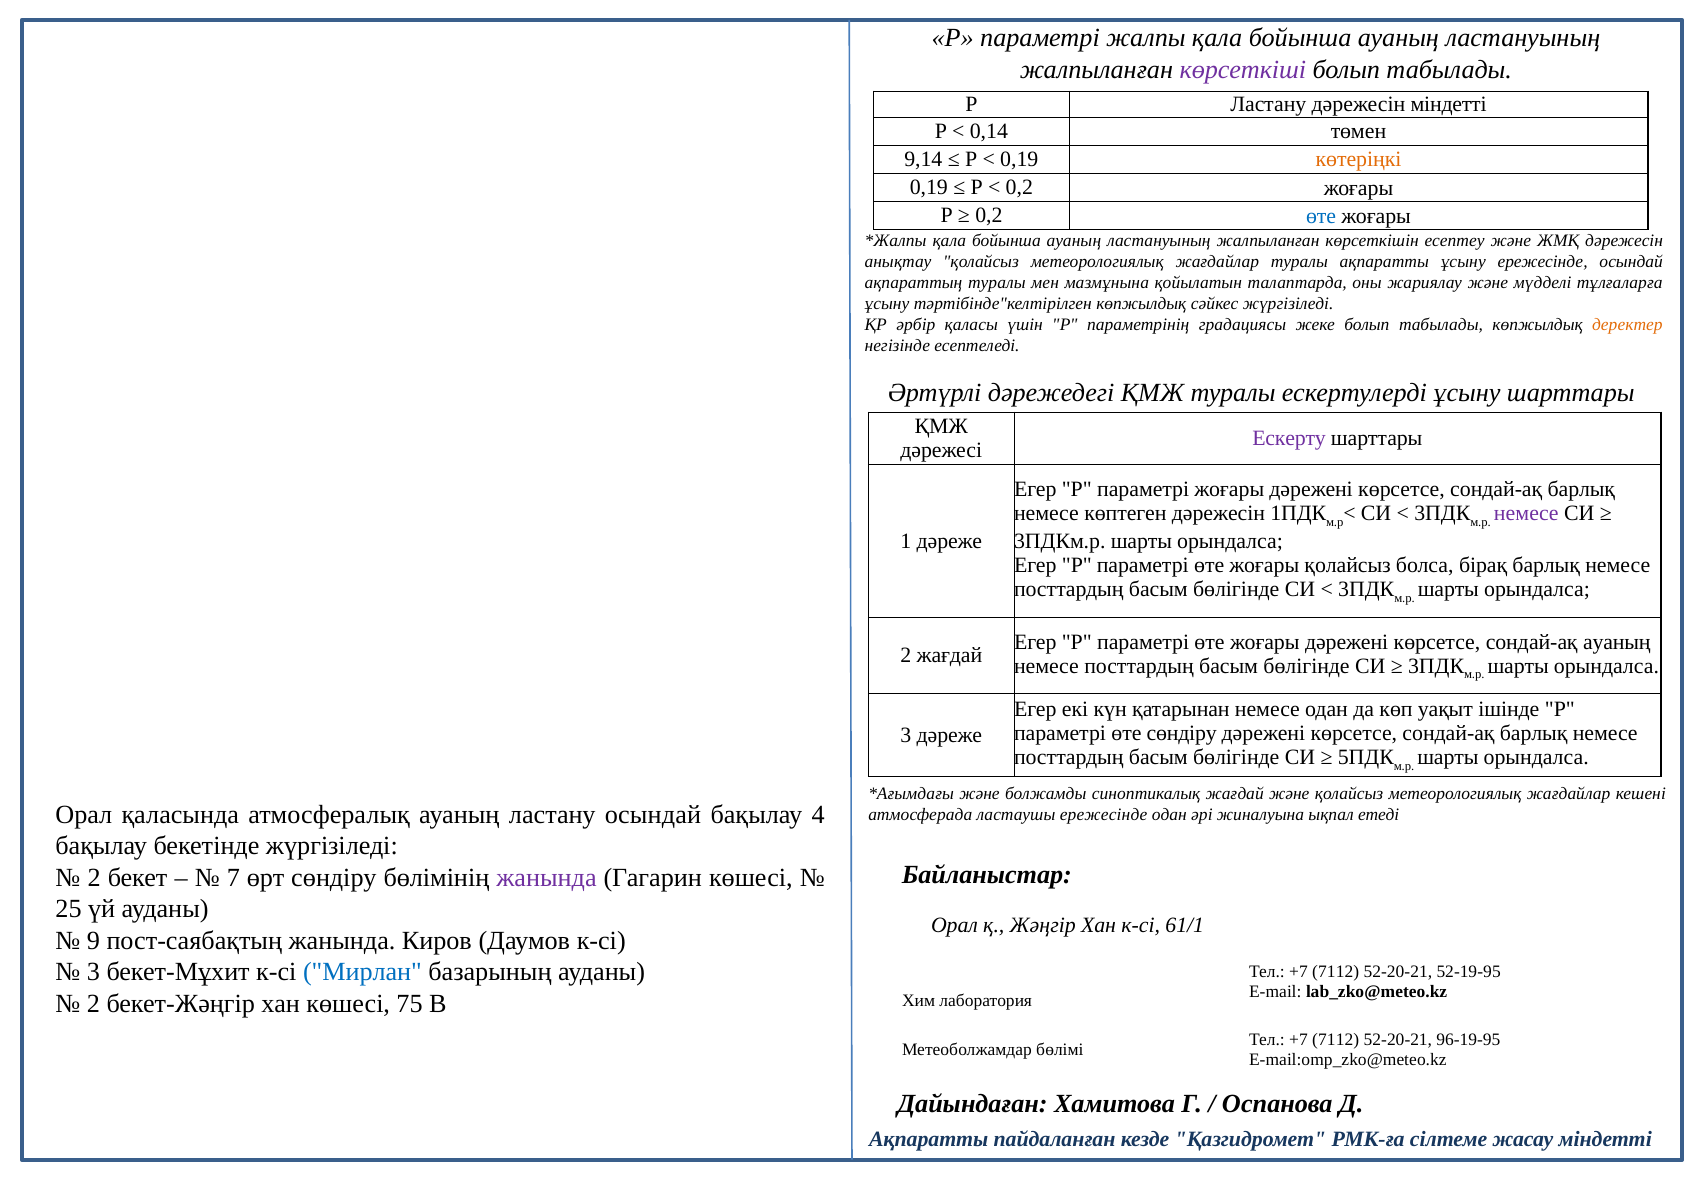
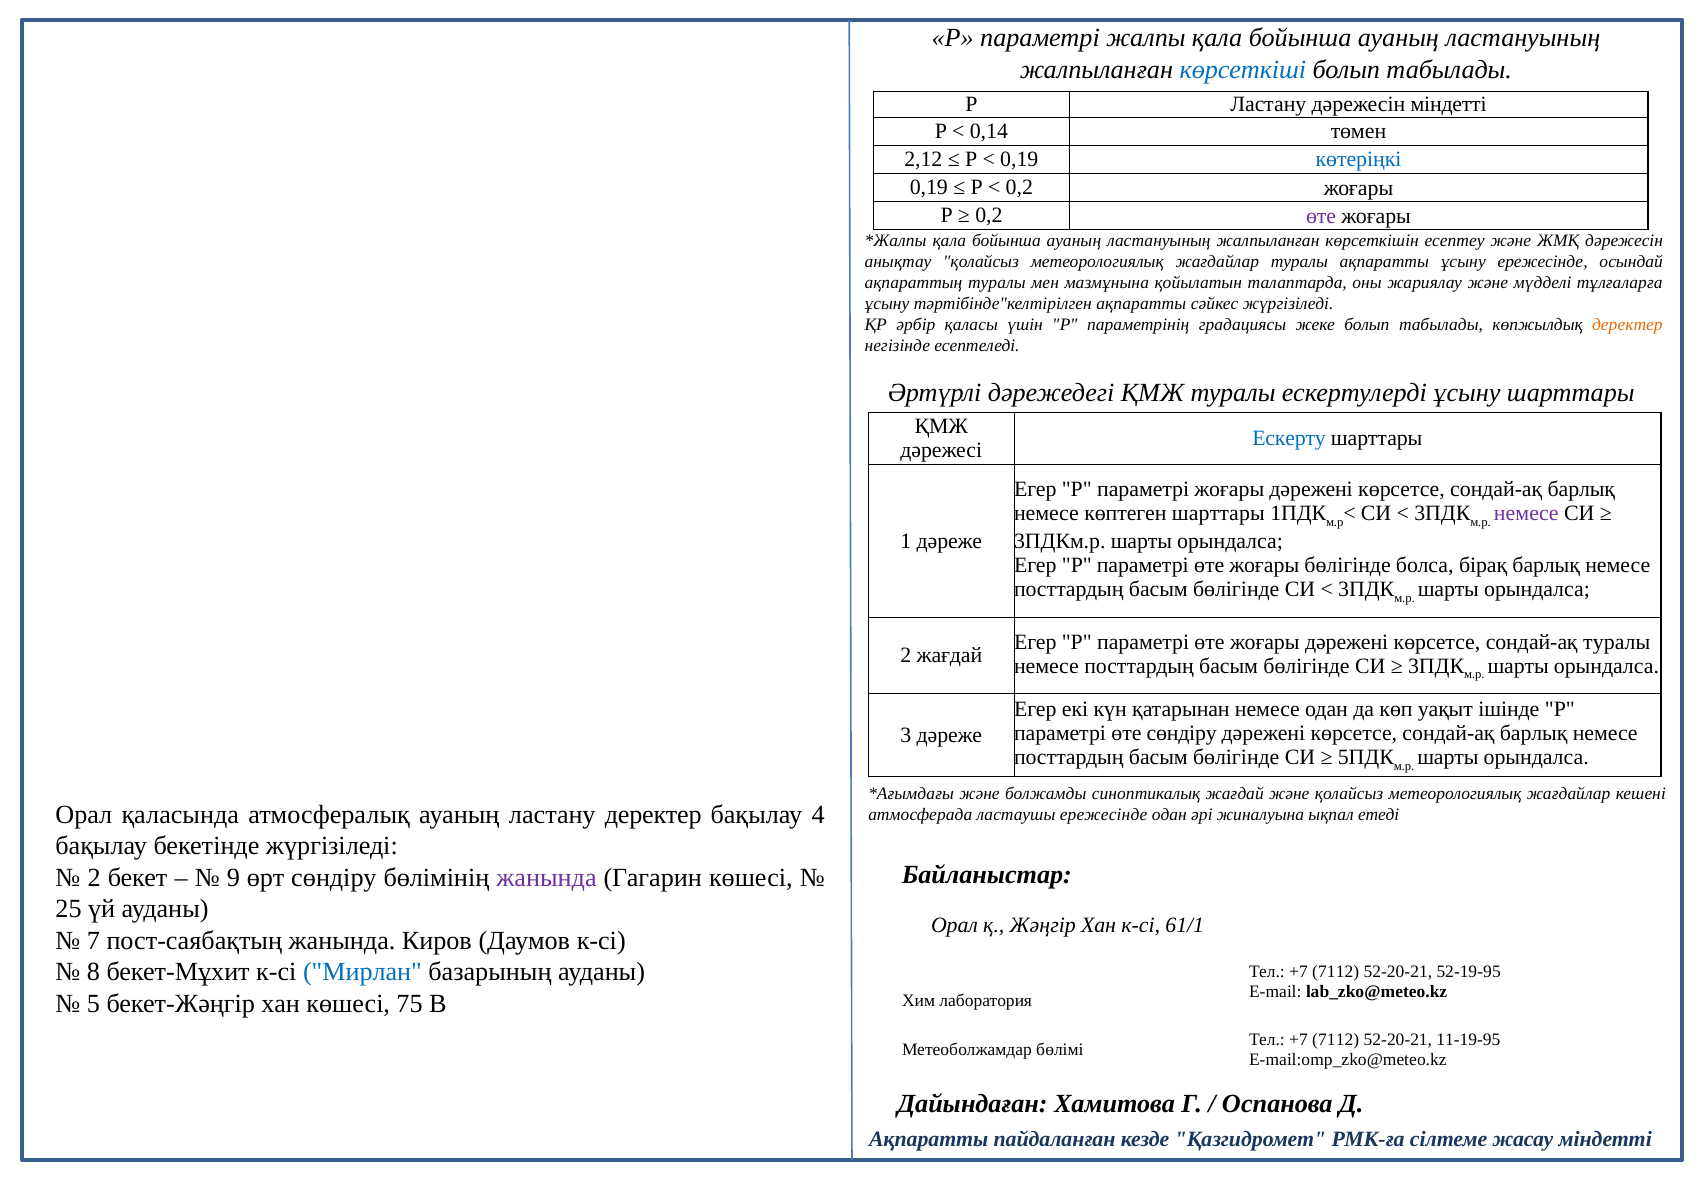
көрсеткіші colour: purple -> blue (1243, 70)
9,14: 9,14 -> 2,12 (923, 159)
көтеріңкі colour: orange -> blue (1358, 160)
өте colour: blue -> purple (1321, 216)
тәртібінде"келтірілген көпжылдық: көпжылдық -> ақпаратты (1141, 303)
Ескерту colour: purple -> blue (1289, 438)
көптеген дәрежесін: дәрежесін -> шарттары (1218, 513)
жоғары қолайсыз: қолайсыз -> бөлігінде (1348, 565)
сондай-ақ ауаның: ауаның -> туралы (1617, 642)
ластану осындай: осындай -> деректер (653, 814)
7: 7 -> 9 (233, 877)
9: 9 -> 7 (93, 940)
3: 3 -> 8 (93, 972)
2: 2 -> 5 (93, 1003)
96-19-95: 96-19-95 -> 11-19-95 (1468, 1040)
